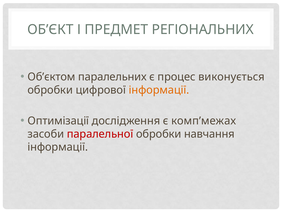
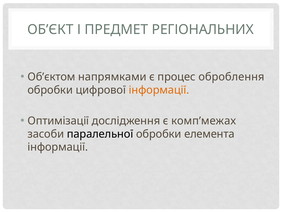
паралельних: паралельних -> напрямками (112, 77)
виконується: виконується -> оброблення (231, 77)
паралельної colour: red -> black (100, 134)
навчання: навчання -> елемента (209, 134)
